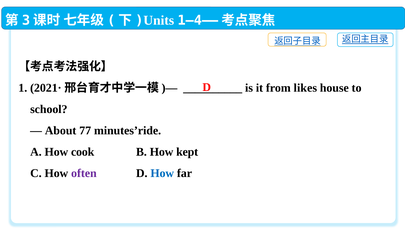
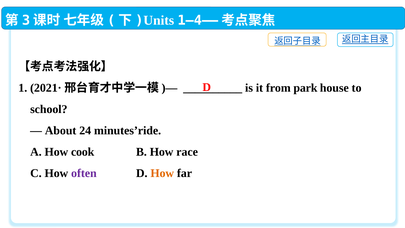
likes: likes -> park (305, 88)
77: 77 -> 24 (85, 130)
kept: kept -> race (187, 152)
How colour: blue -> orange (162, 173)
